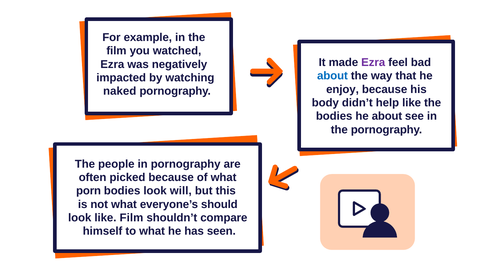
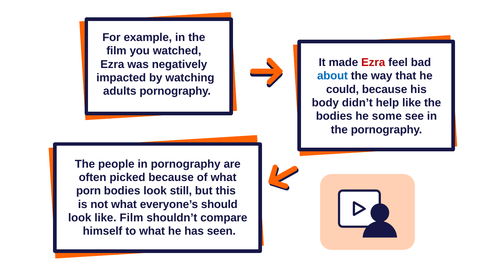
Ezra colour: purple -> red (373, 62)
enjoy: enjoy -> could (343, 89)
naked: naked -> adults (120, 91)
he about: about -> some (387, 116)
will: will -> still (181, 191)
